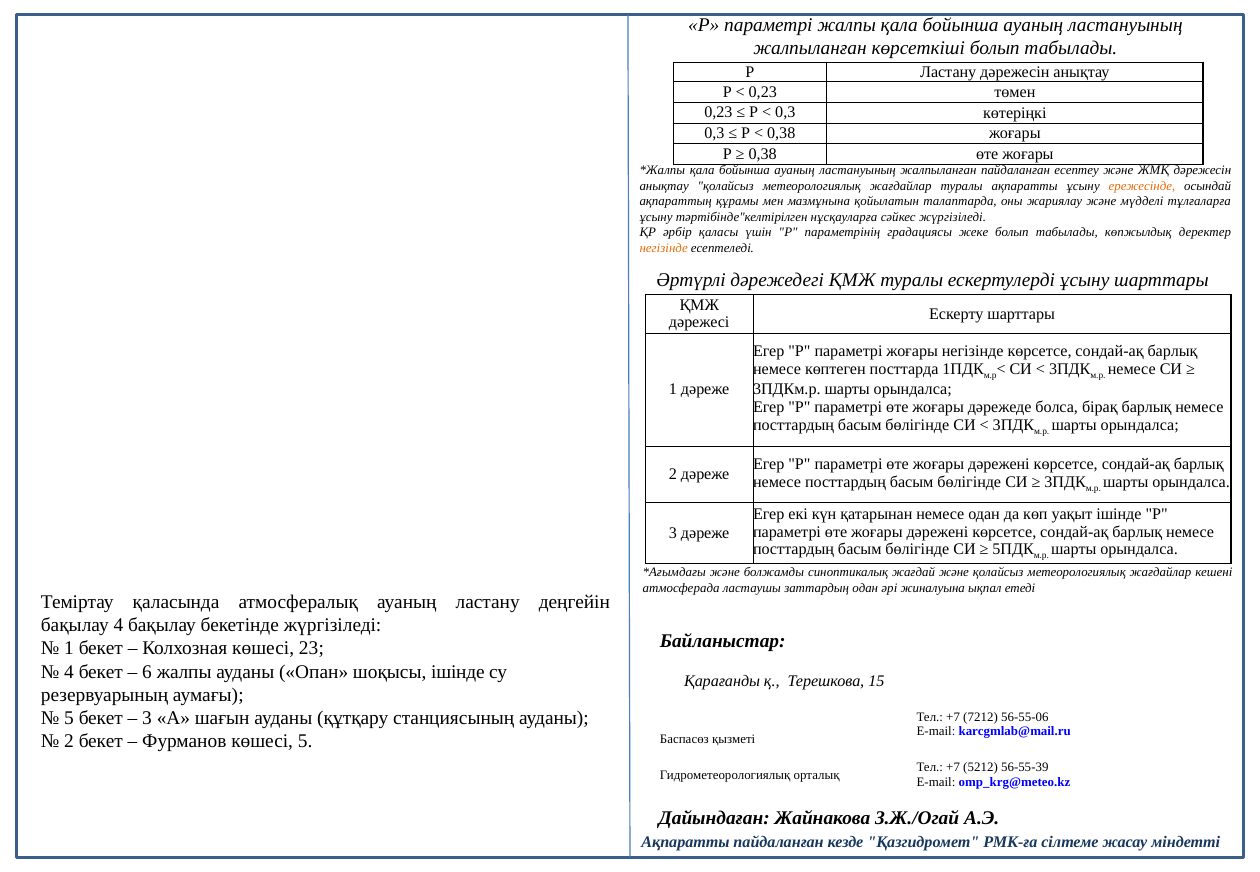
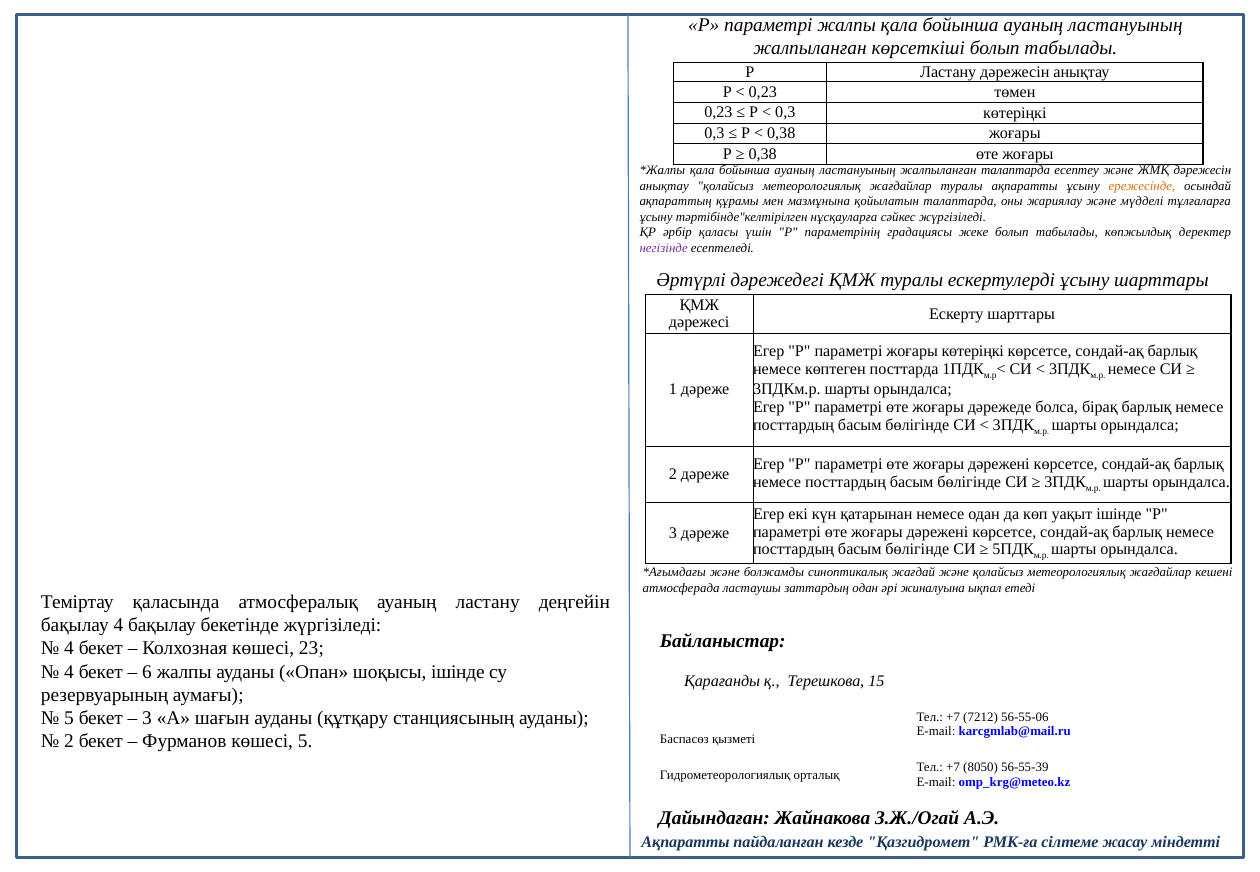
жалпыланған пайдаланған: пайдаланған -> талаптарда (1016, 171)
негізінде colour: orange -> purple (664, 248)
жоғары негізінде: негізінде -> көтеріңкі (973, 352)
1: 1 -> 4 (69, 649)
5212: 5212 -> 8050 (981, 768)
